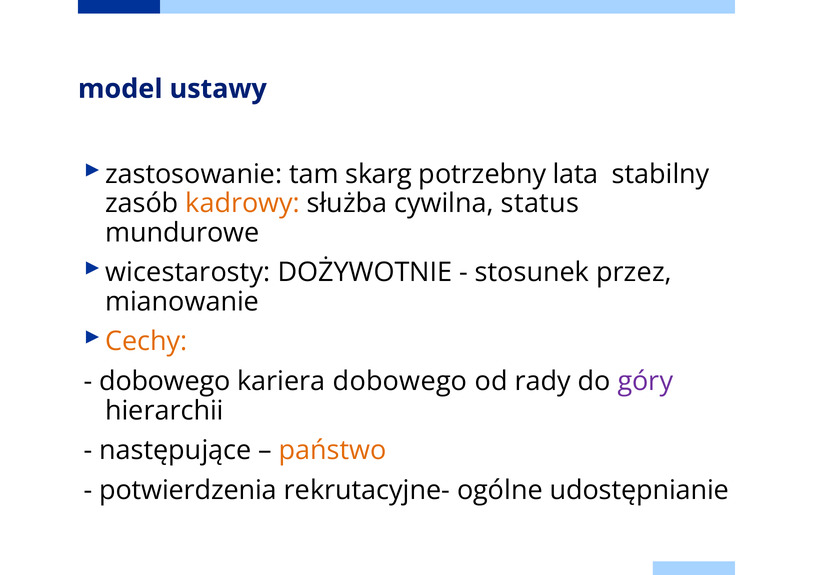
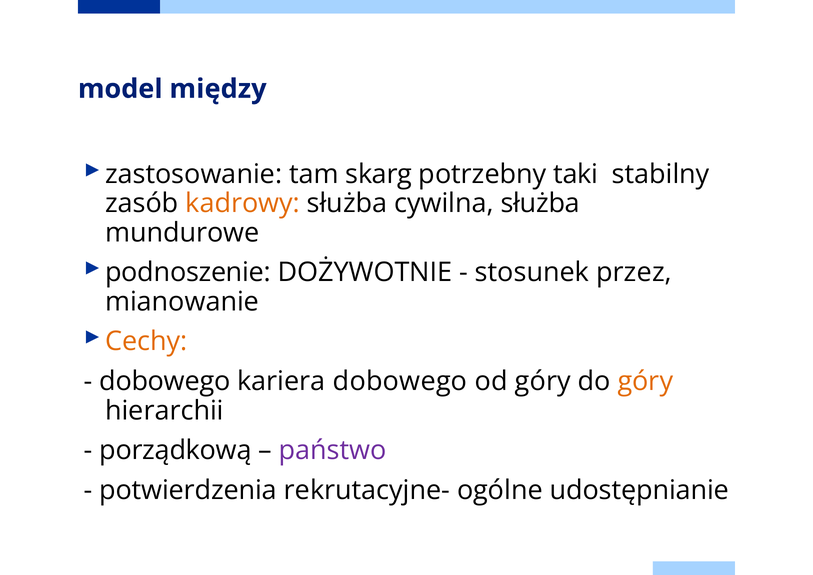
ustawy: ustawy -> między (218, 89)
lata: lata -> taki (576, 174)
cywilna status: status -> służba (540, 203)
wicestarosty: wicestarosty -> podnoszenie (188, 272)
od rady: rady -> góry (543, 381)
góry colour: purple -> orange (645, 381)
następujące: następujące -> porządkową (175, 450)
państwo colour: orange -> purple (333, 450)
